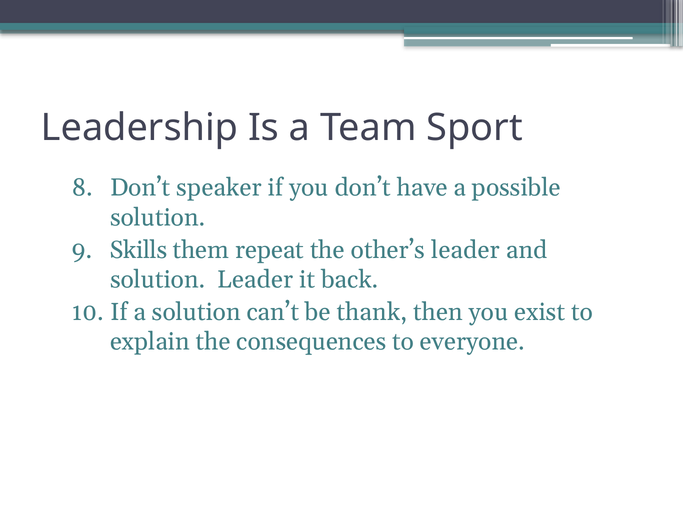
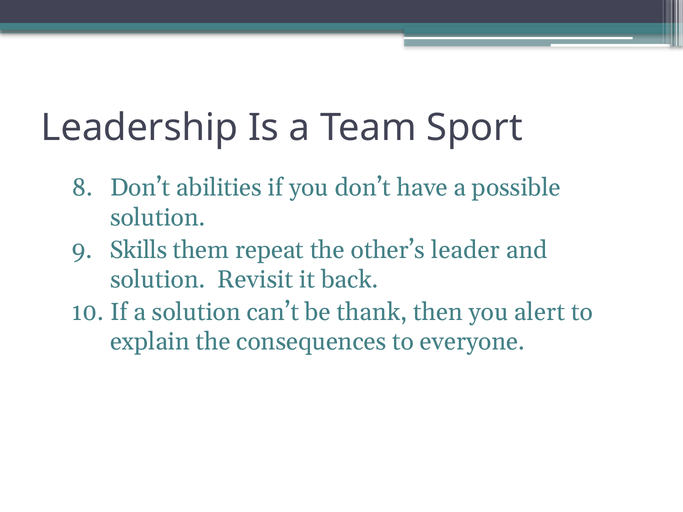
speaker: speaker -> abilities (219, 188)
solution Leader: Leader -> Revisit (255, 280)
exist: exist -> alert (540, 312)
